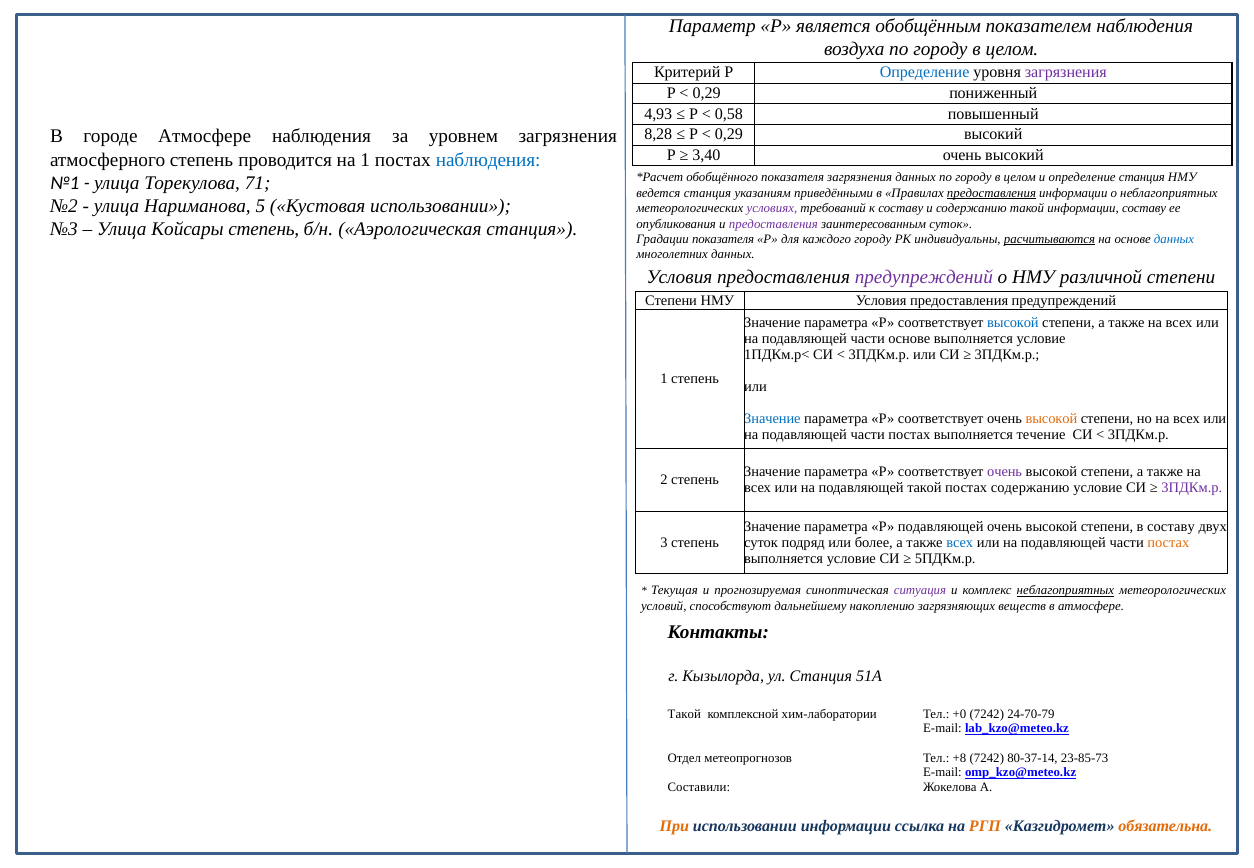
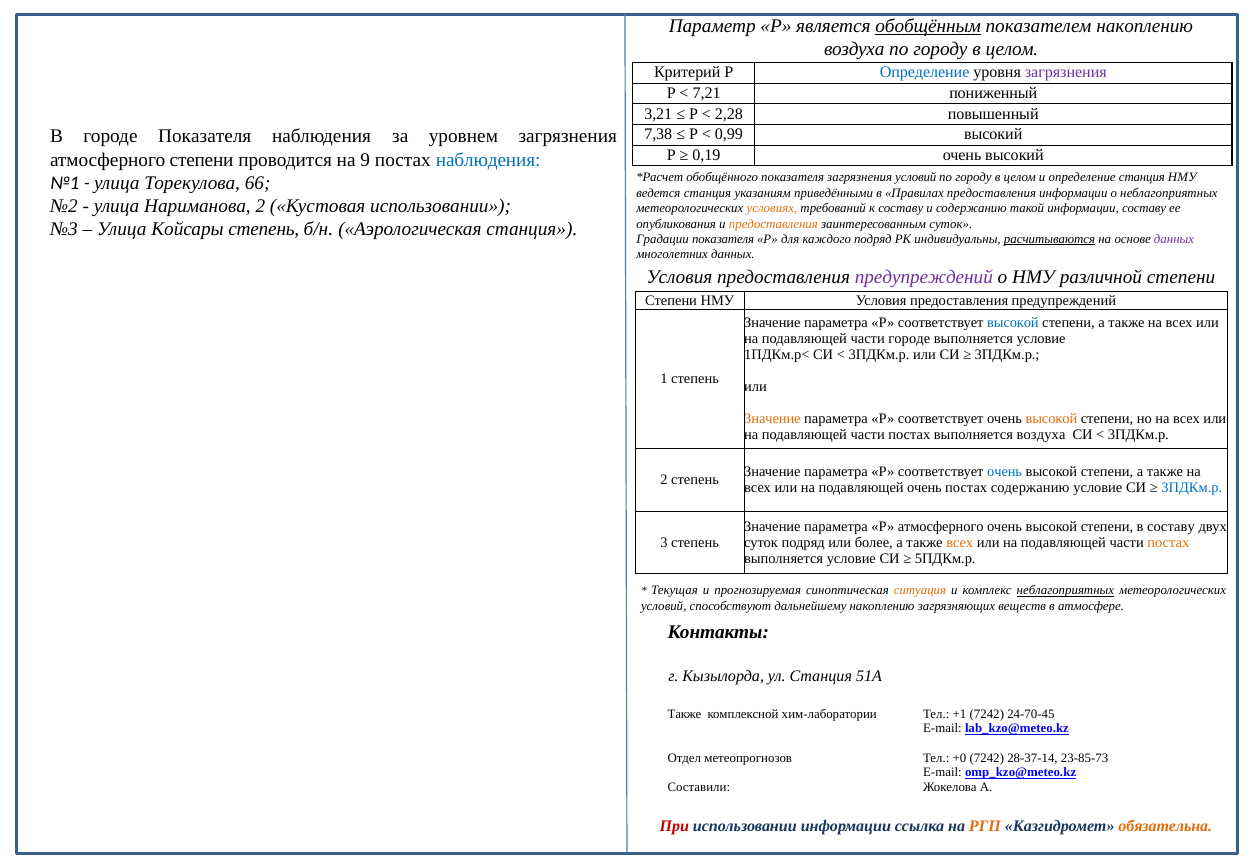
обобщённым underline: none -> present (928, 26)
показателем наблюдения: наблюдения -> накоплению (1145, 26)
0,29: 0,29 -> 7,21 (707, 93)
4,93: 4,93 -> 3,21 (658, 114)
0,58: 0,58 -> 2,28 (729, 114)
8,28: 8,28 -> 7,38 (658, 135)
0,29: 0,29 -> 0,99 (729, 135)
городе Атмосфере: Атмосфере -> Показателя (205, 137)
3,40: 3,40 -> 0,19 (706, 155)
атмосферного степень: степень -> степени (202, 160)
на 1: 1 -> 9 (365, 160)
загрязнения данных: данных -> условий (916, 178)
71: 71 -> 66 (258, 183)
предоставления underline: present -> none (991, 193)
Нариманова 5: 5 -> 2 (260, 206)
условиях colour: purple -> orange (772, 209)
предоставления colour: purple -> orange (773, 224)
каждого городу: городу -> подряд (873, 239)
данных colour: blue -> purple (1174, 239)
части основе: основе -> городе (909, 339)
Значение colour: blue -> orange (772, 419)
выполняется течение: течение -> воздуха (1041, 435)
очень colour: purple -> blue (1005, 472)
подавляющей такой: такой -> очень (924, 488)
3ПДКм.р colour: purple -> blue (1192, 488)
Р подавляющей: подавляющей -> атмосферного (941, 527)
всех colour: blue -> orange (960, 543)
ситуация colour: purple -> orange (920, 590)
Такой: Такой -> Также (684, 714)
+0: +0 -> +1 (959, 714)
24-70-79: 24-70-79 -> 24-70-45 (1031, 714)
+8: +8 -> +0 (959, 758)
80-37-14: 80-37-14 -> 28-37-14 (1032, 758)
При colour: orange -> red (674, 827)
